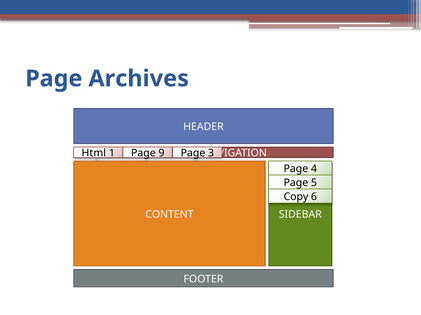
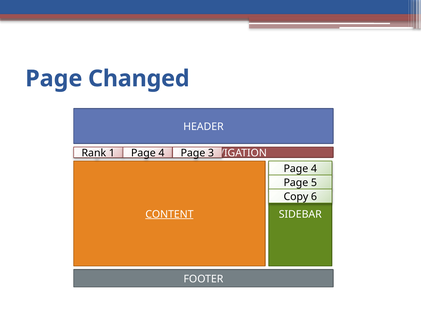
Archives: Archives -> Changed (139, 79)
Html: Html -> Rank (94, 153)
9: 9 -> 4 (161, 153)
CONTENT underline: none -> present (169, 215)
